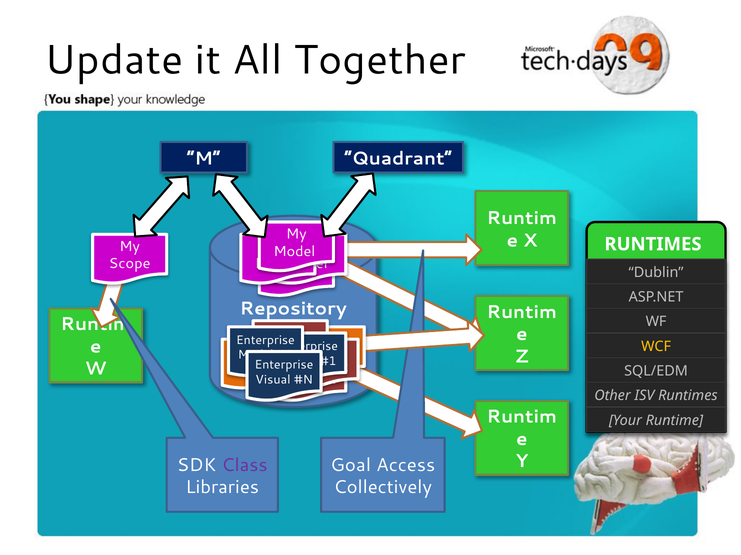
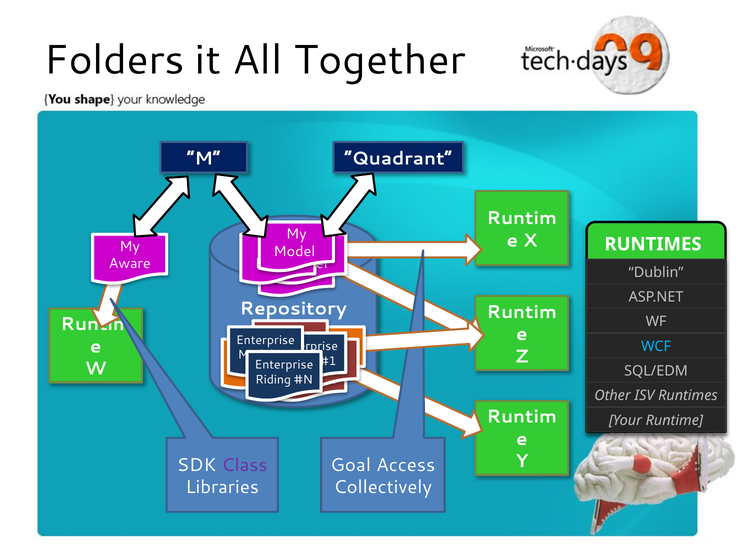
Update: Update -> Folders (114, 60)
Scope: Scope -> Aware (130, 264)
WCF colour: yellow -> light blue (656, 347)
Visual: Visual -> Riding (273, 380)
